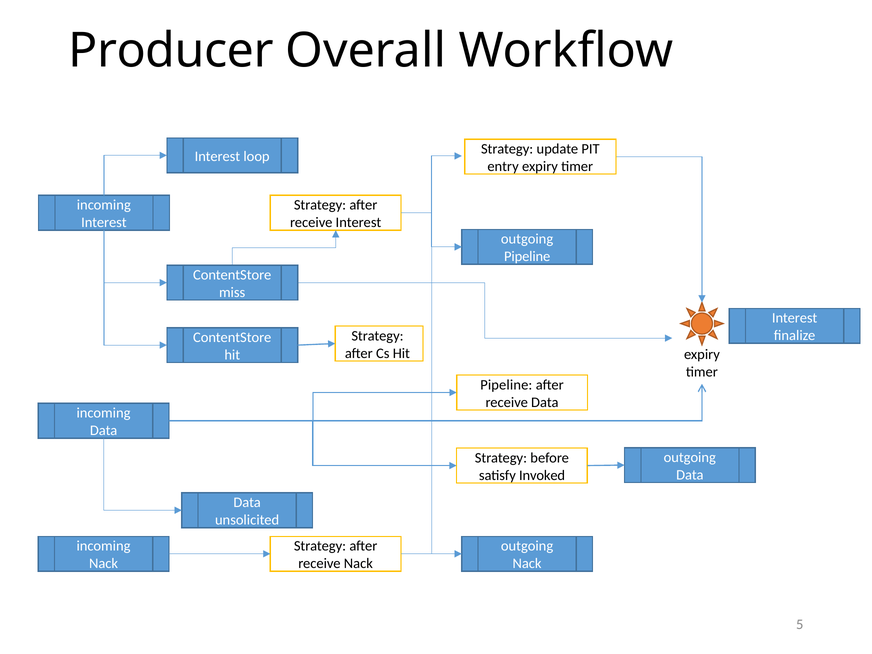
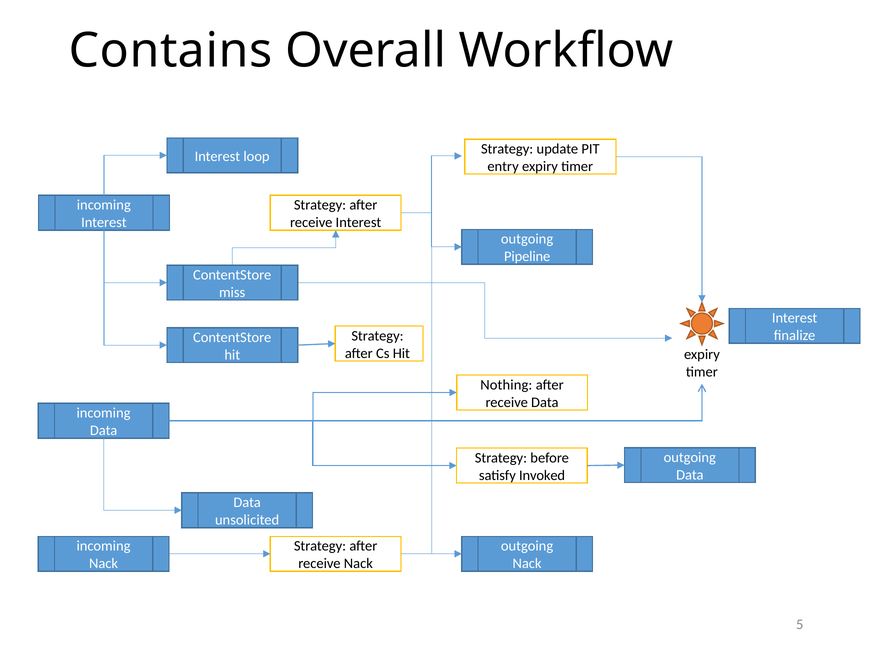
Producer: Producer -> Contains (170, 51)
Pipeline: Pipeline -> Nothing (506, 385)
